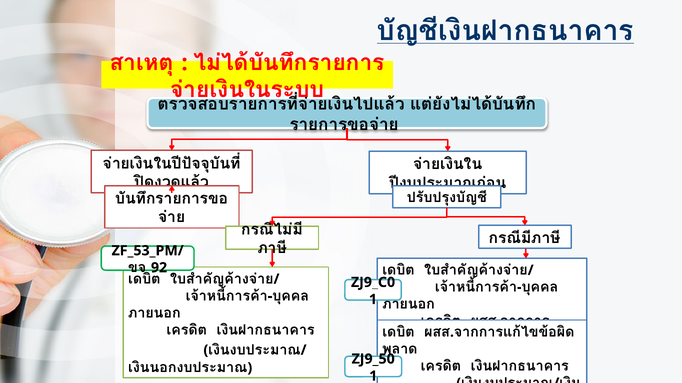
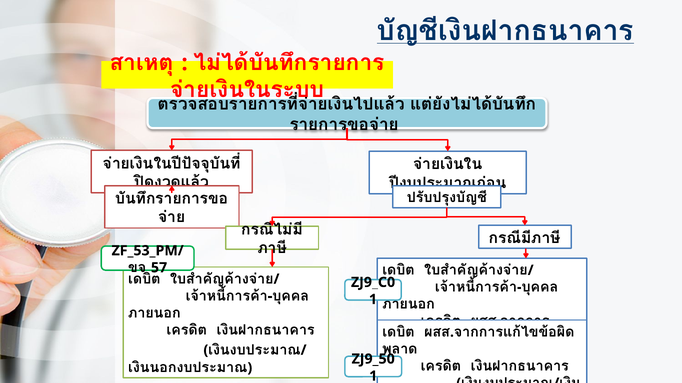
92: 92 -> 57 (159, 268)
